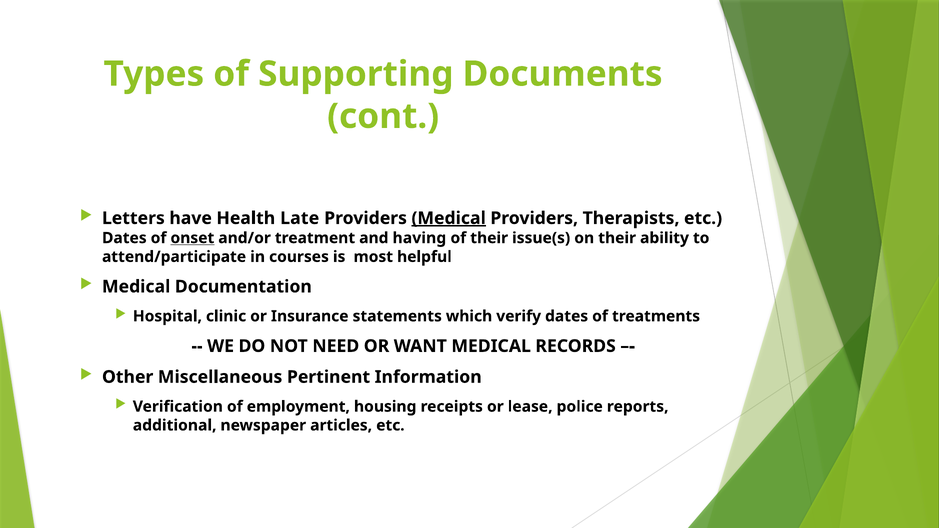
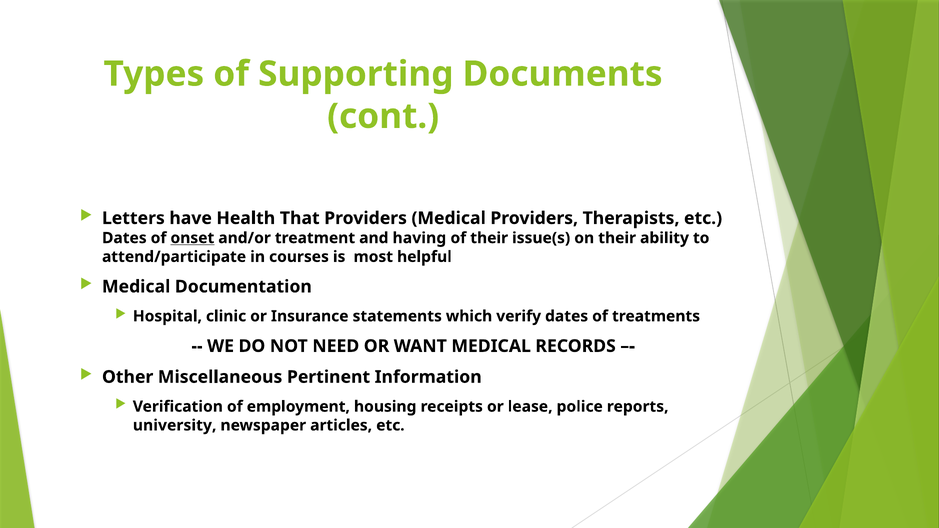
Late: Late -> That (300, 218)
Medical underline: present -> none (449, 218)
additional: additional -> university (175, 425)
